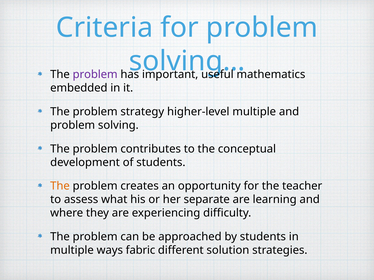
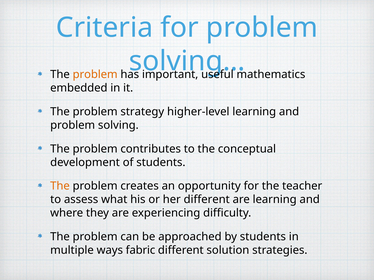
problem colour: purple -> orange (95, 75)
higher-level multiple: multiple -> learning (254, 112)
her separate: separate -> different (207, 200)
